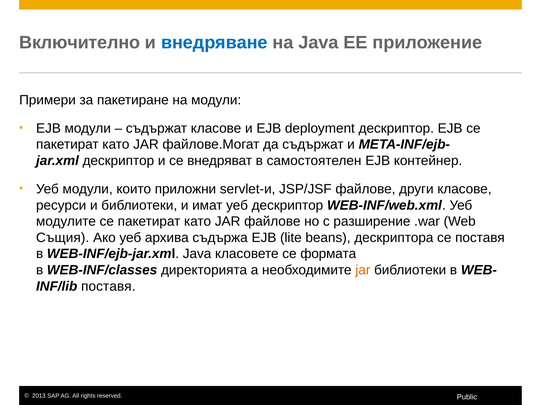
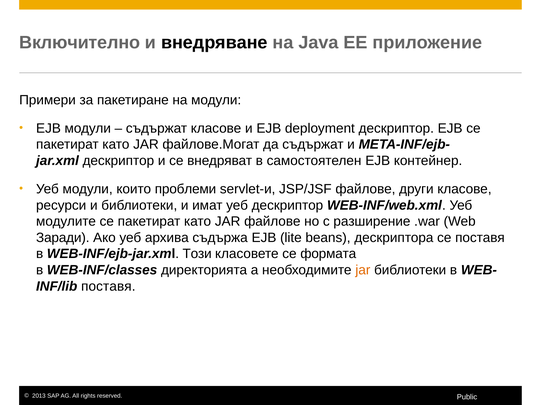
внедряване colour: blue -> black (214, 43)
приложни: приложни -> проблеми (185, 189)
Същия: Същия -> Заради (63, 238)
WEB-INF/ejb-jar.xml Jаva: Jаva -> Този (197, 254)
